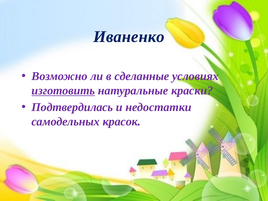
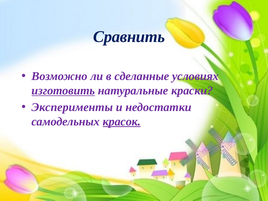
Иваненко: Иваненко -> Сравнить (129, 37)
Подтвердилась: Подтвердилась -> Эксперименты (72, 107)
красок underline: none -> present (122, 122)
